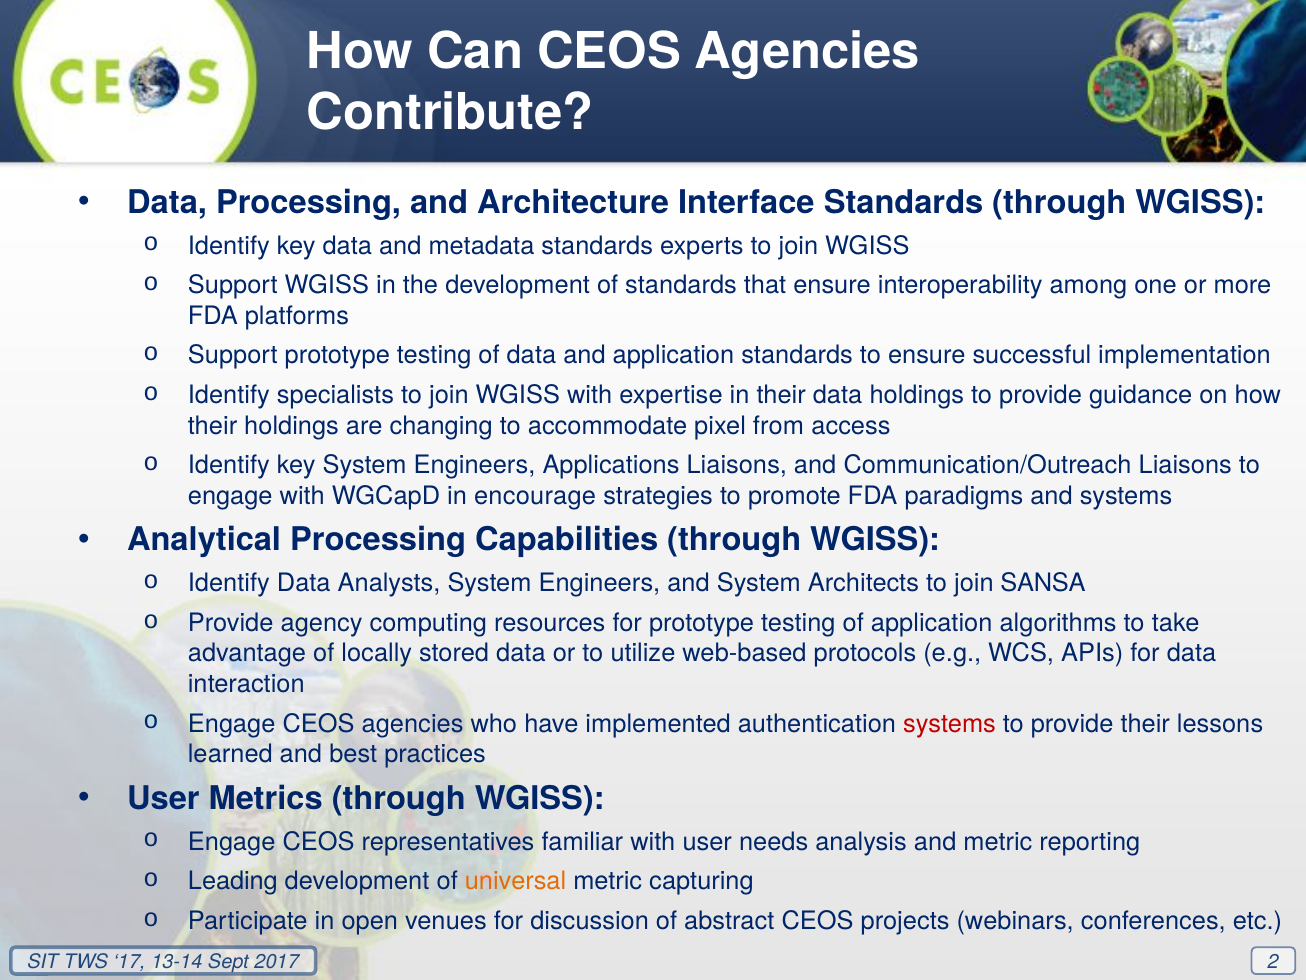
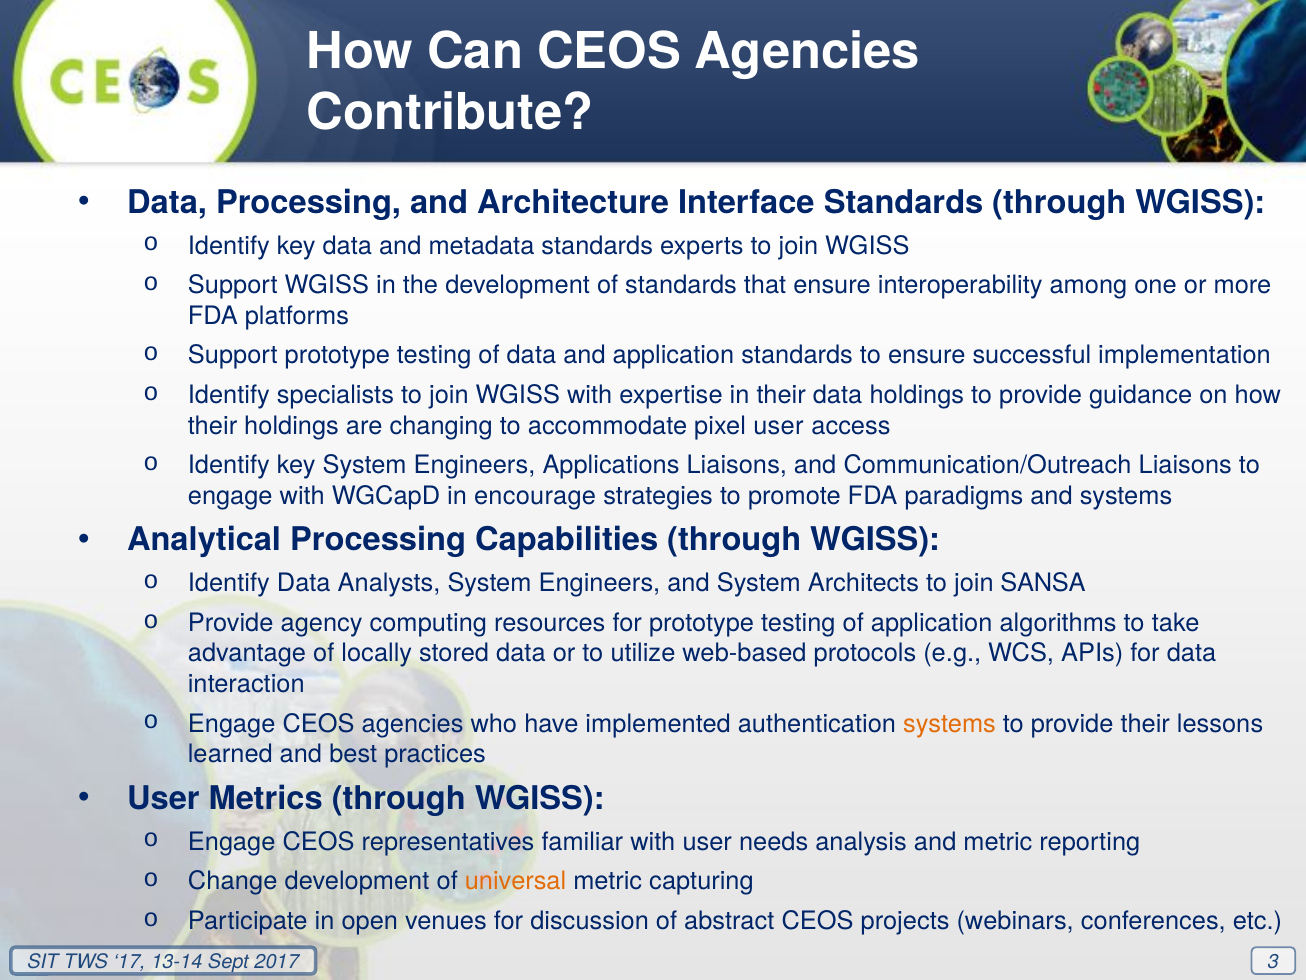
pixel from: from -> user (778, 425)
systems colour: red -> orange (949, 723)
Leading: Leading -> Change (233, 881)
2: 2 -> 3 (1273, 961)
